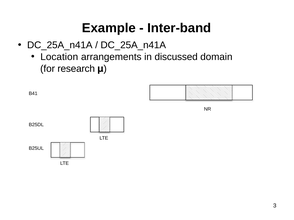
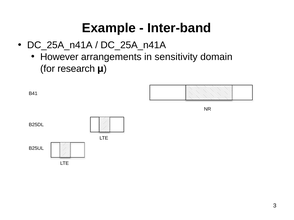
Location: Location -> However (59, 57)
discussed: discussed -> sensitivity (176, 57)
